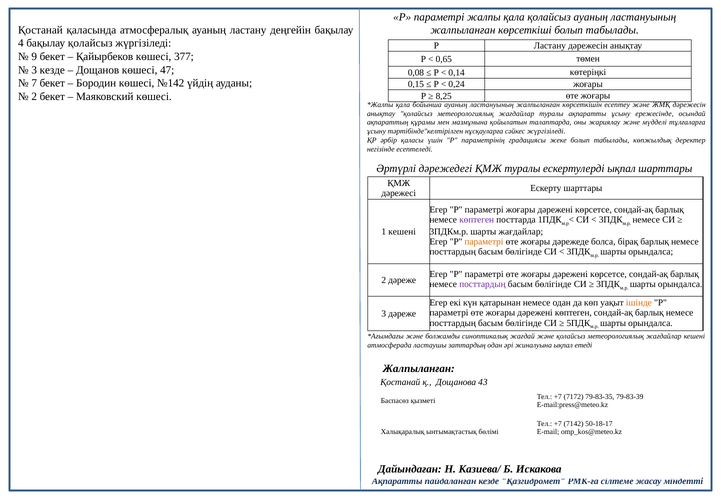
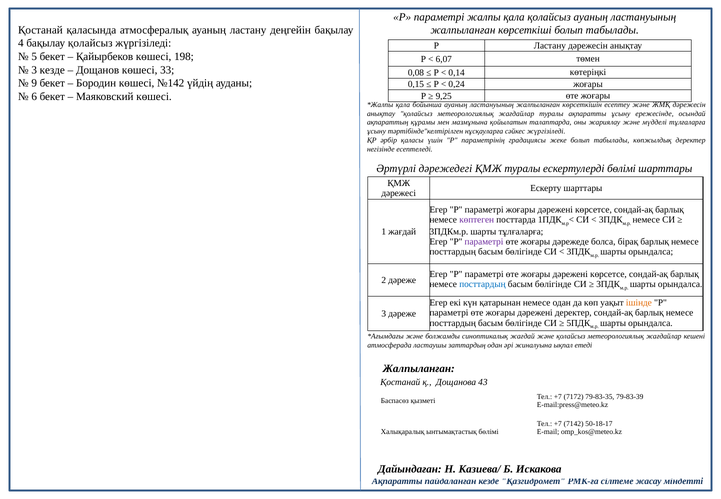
9: 9 -> 5 (34, 57)
377: 377 -> 198 (184, 57)
0,65: 0,65 -> 6,07 (444, 59)
47: 47 -> 33 (167, 70)
7: 7 -> 9 (34, 83)
2: 2 -> 6 (34, 97)
8,25: 8,25 -> 9,25 (444, 96)
ескертулерді ықпал: ықпал -> бөлімі (622, 169)
1 кешені: кешені -> жағдай (402, 232)
шарты жағдайлар: жағдайлар -> тұлғаларға (521, 232)
параметрі colour: orange -> purple (484, 242)
посттардың colour: purple -> blue (482, 284)
дәрежені көптеген: көптеген -> деректер (573, 313)
